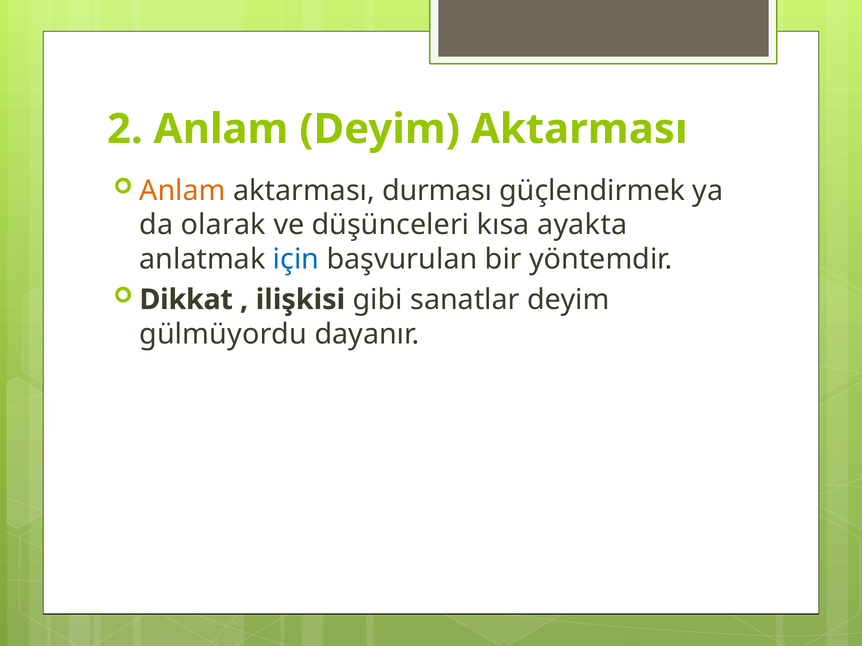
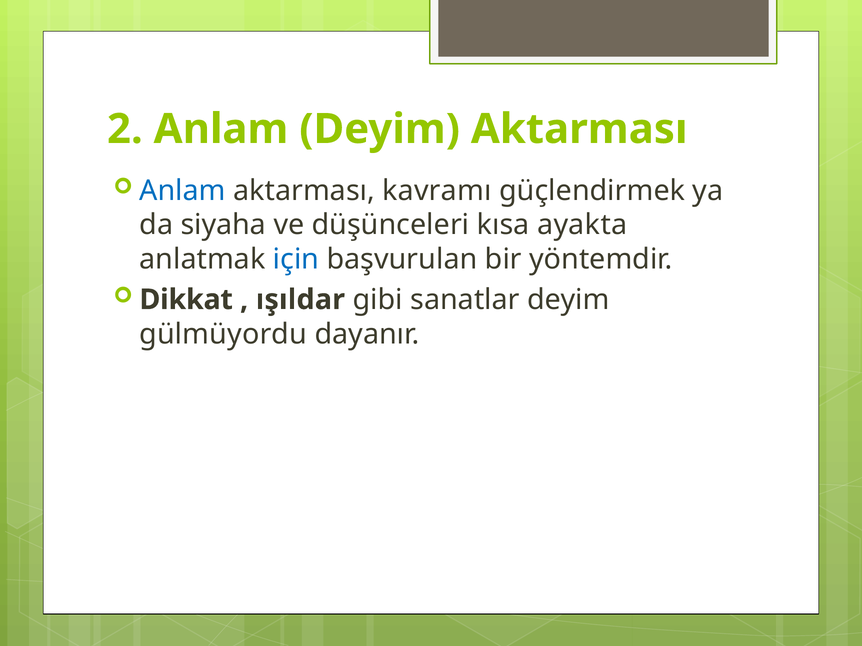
Anlam colour: orange -> blue (183, 191)
durması: durması -> kavramı (437, 191)
olarak: olarak -> siyaha (223, 225)
ilişkisi: ilişkisi -> ışıldar (300, 300)
